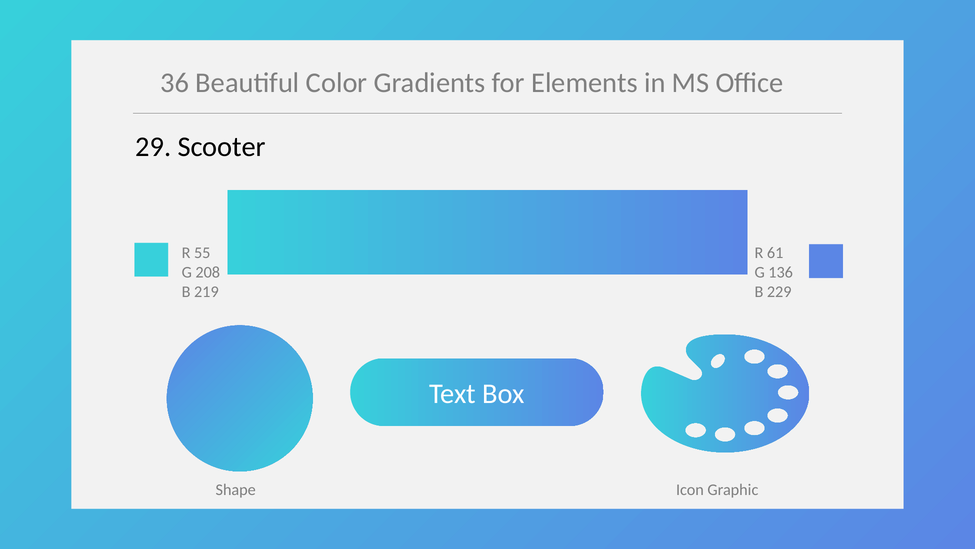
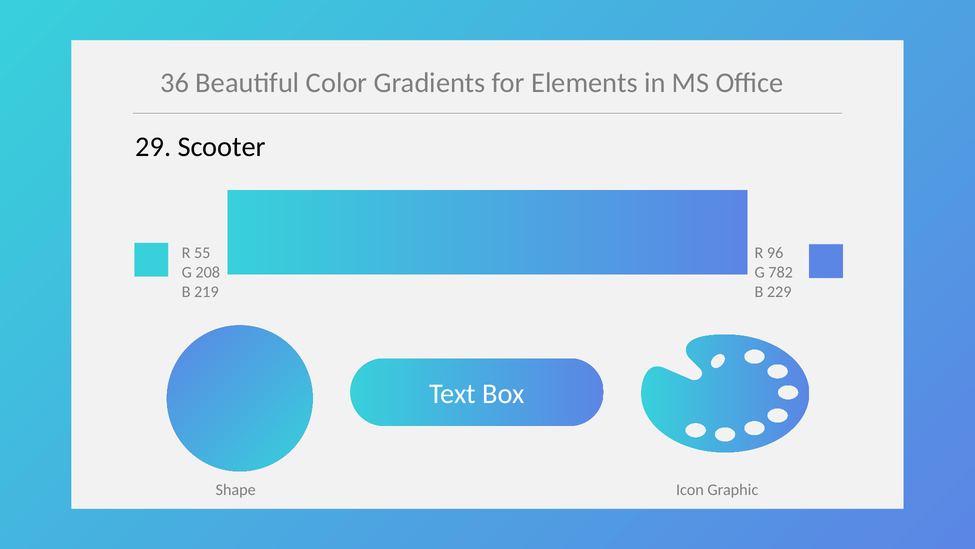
61: 61 -> 96 (775, 253)
136: 136 -> 782 (781, 272)
